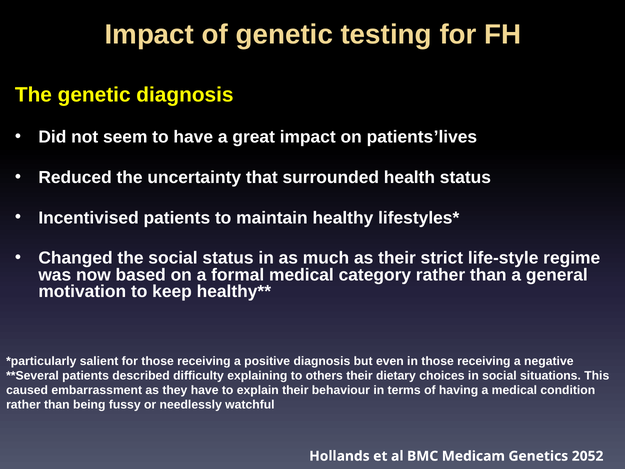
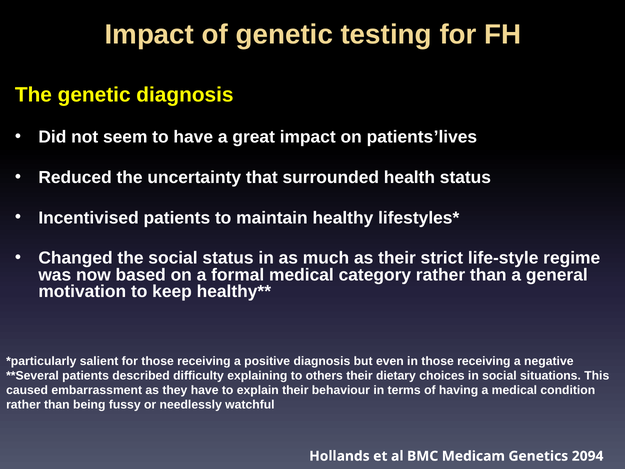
2052: 2052 -> 2094 (588, 456)
